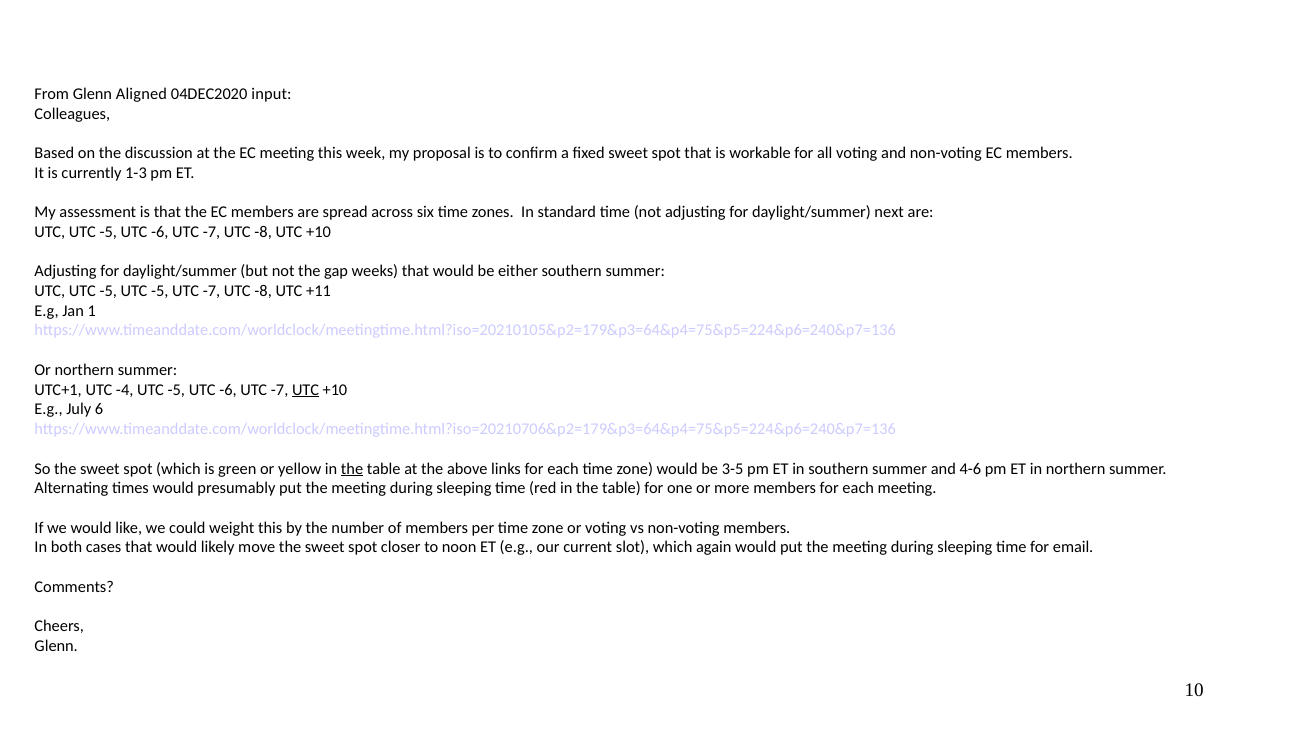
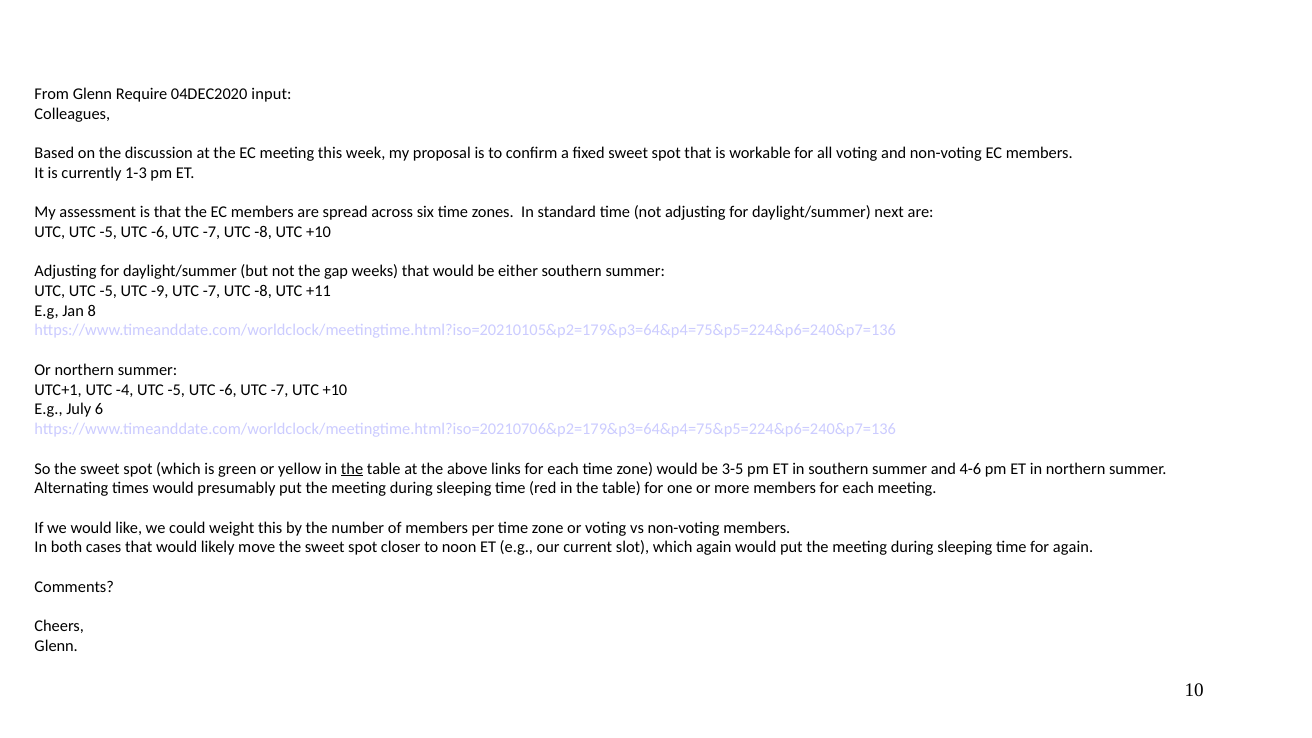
Aligned: Aligned -> Require (142, 94)
-5 UTC -5: -5 -> -9 (160, 291)
1: 1 -> 8 (92, 311)
UTC underline: present -> none (306, 390)
for email: email -> again (1073, 548)
